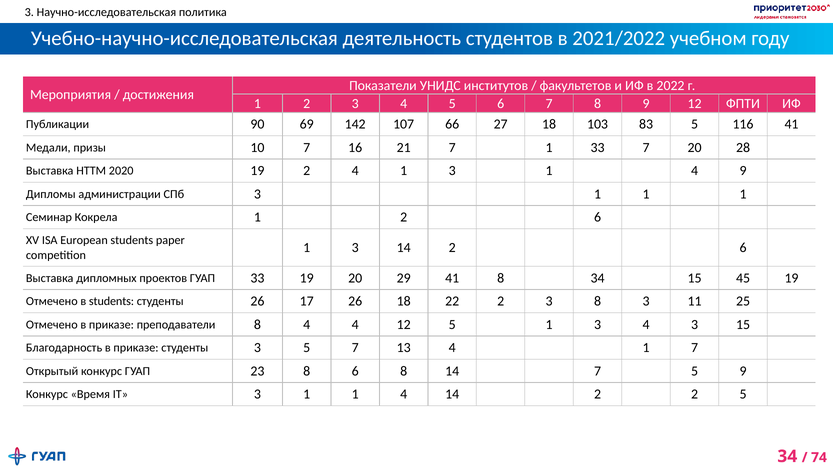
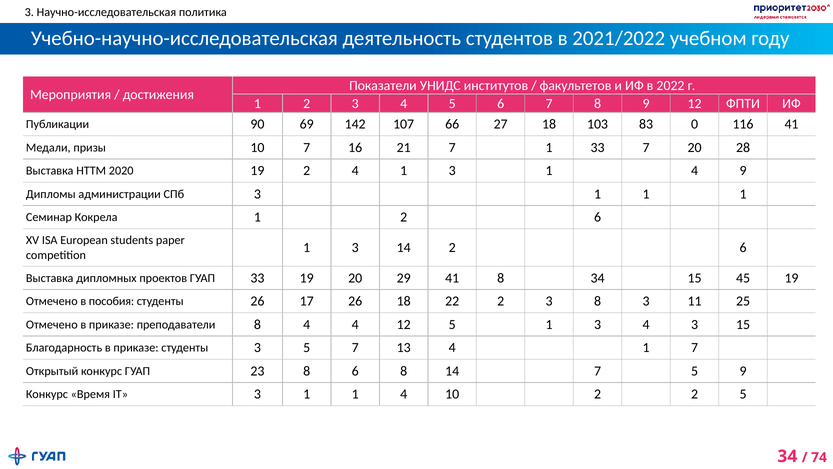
83 5: 5 -> 0 (695, 124)
в students: students -> пособия (112, 301)
4 14: 14 -> 10 (452, 394)
